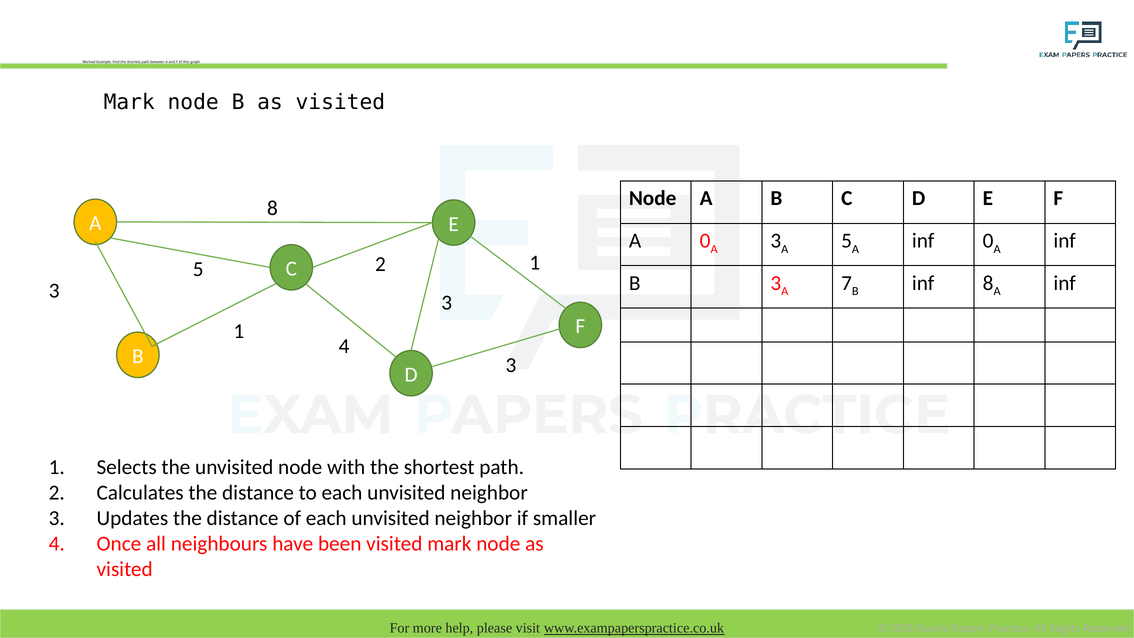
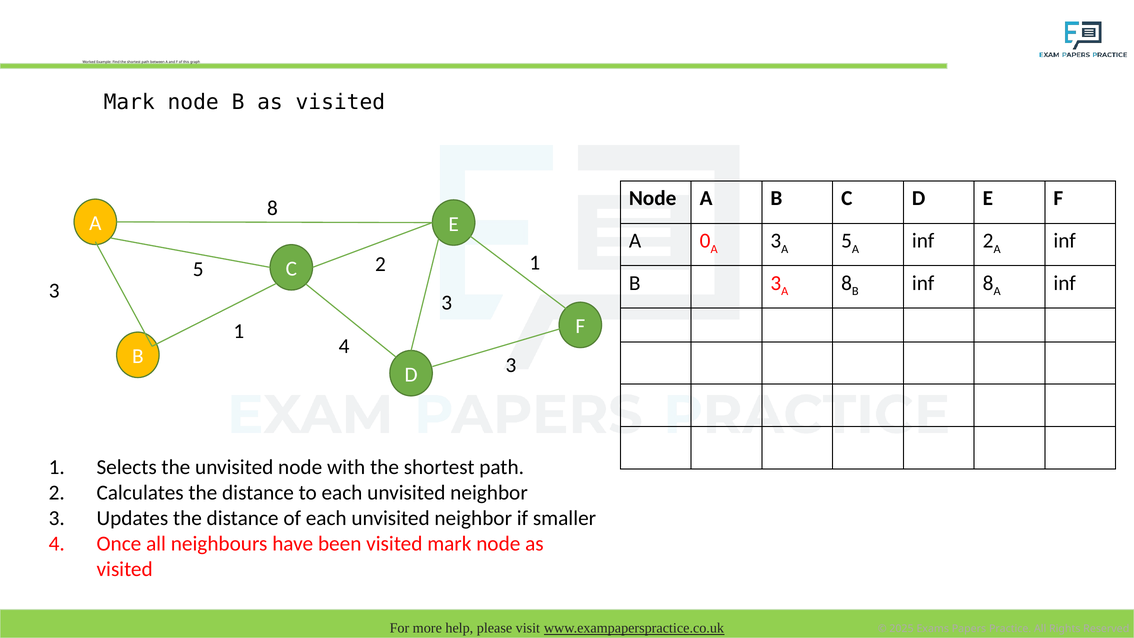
inf 0: 0 -> 2 (988, 241)
A 7: 7 -> 8 (847, 283)
